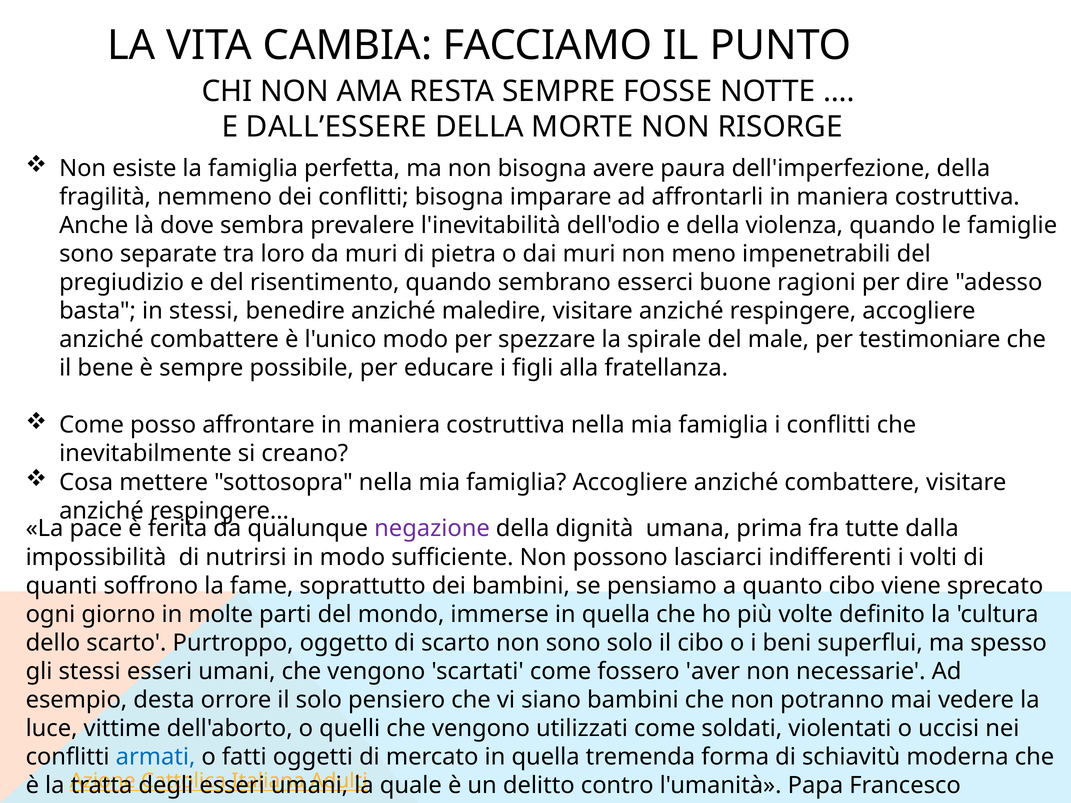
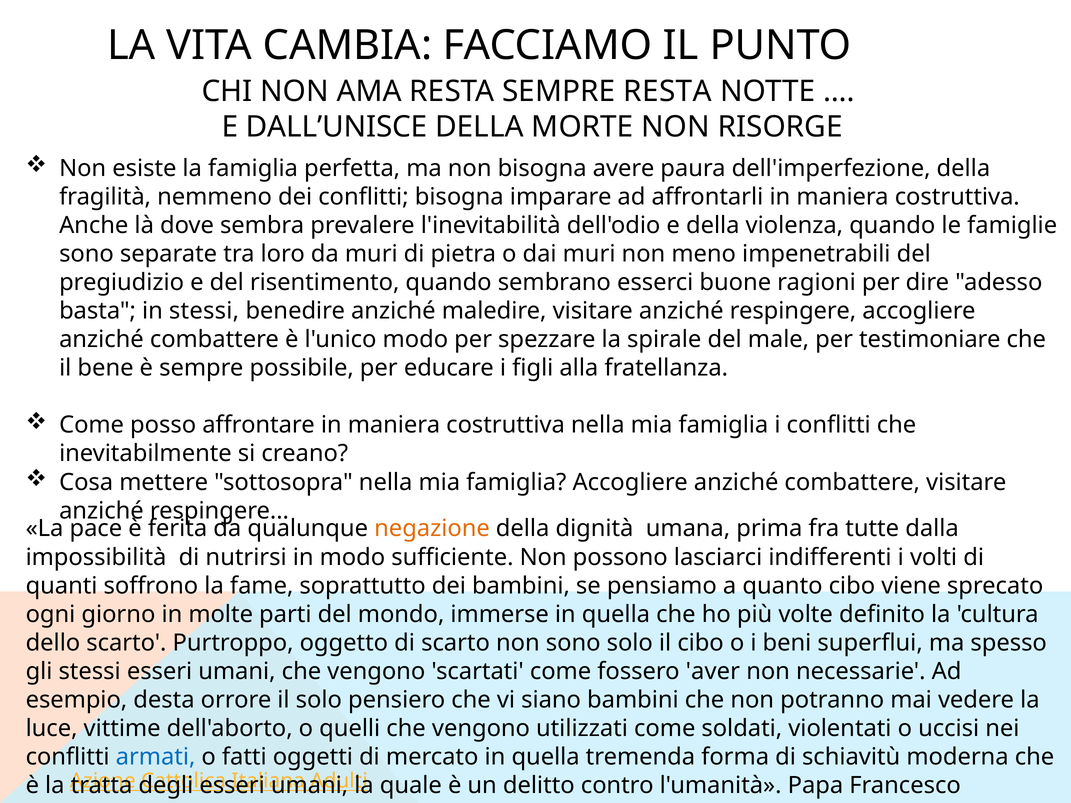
SEMPRE FOSSE: FOSSE -> RESTA (668, 91)
DALL’ESSERE: DALL’ESSERE -> DALL’UNISCE (337, 127)
negazione colour: purple -> orange (432, 529)
